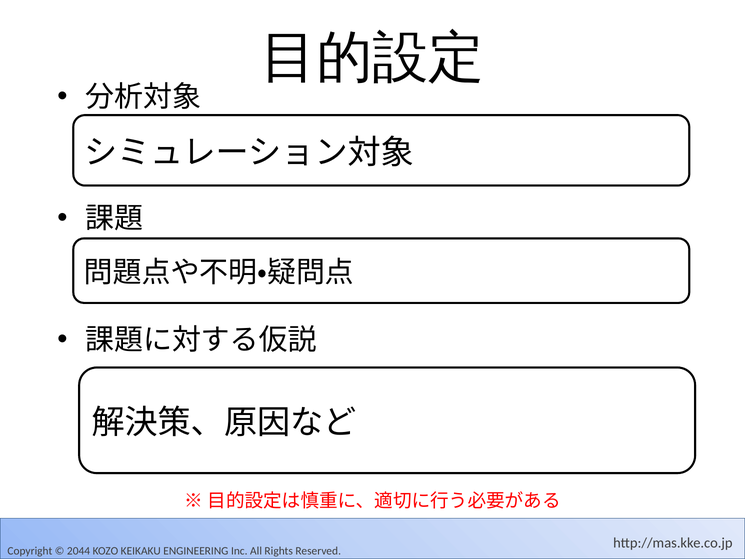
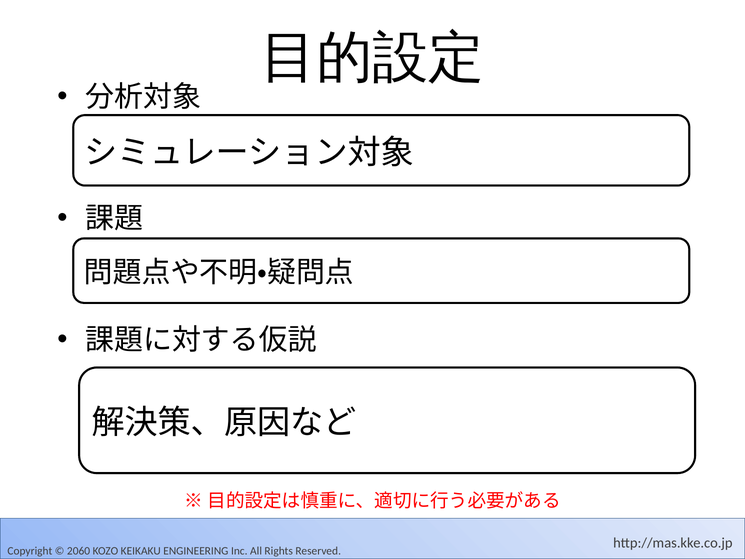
2044: 2044 -> 2060 (79, 551)
